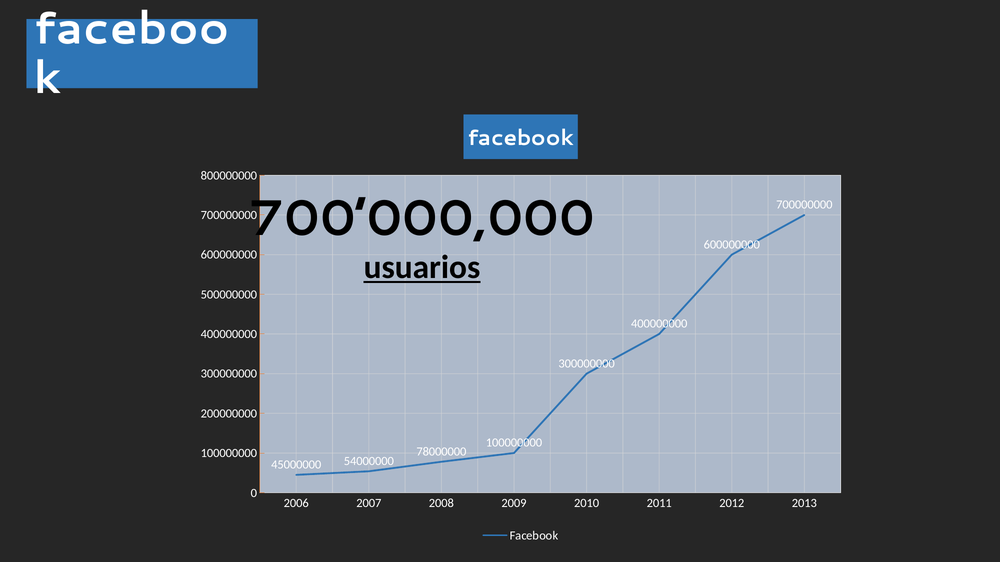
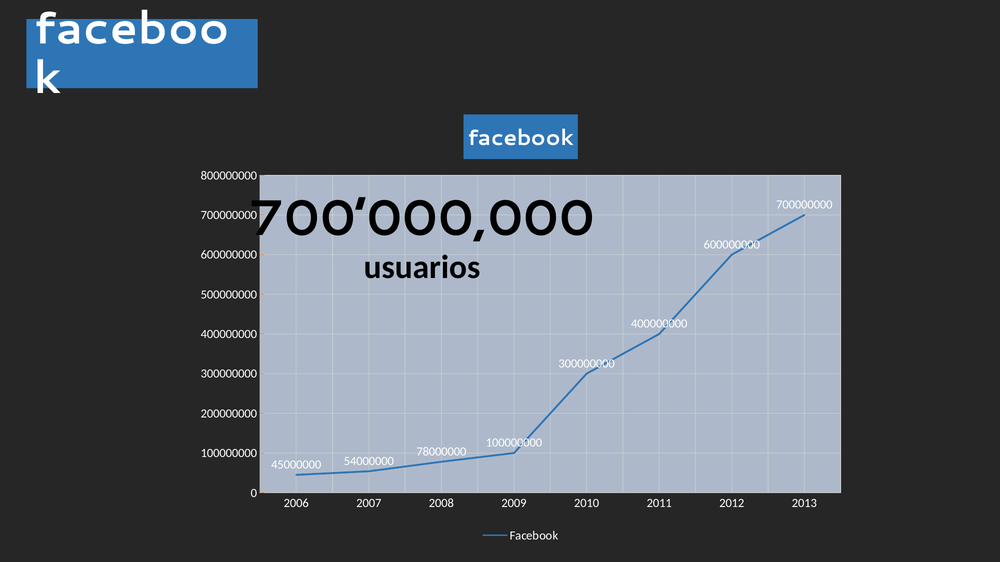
usuarios underline: present -> none (422, 268)
